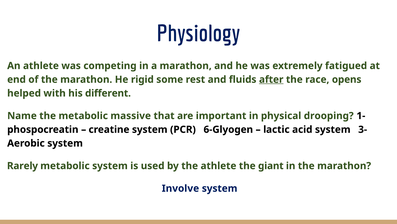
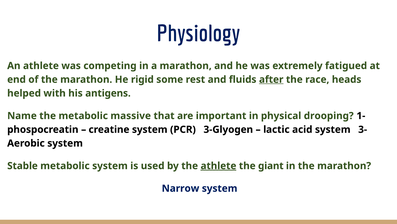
opens: opens -> heads (347, 79)
different: different -> antigens (108, 93)
6-Glyogen: 6-Glyogen -> 3-Glyogen (228, 129)
Rarely: Rarely -> Stable (22, 165)
athlete underline: none -> present (218, 165)
Involve: Involve -> Narrow (180, 188)
